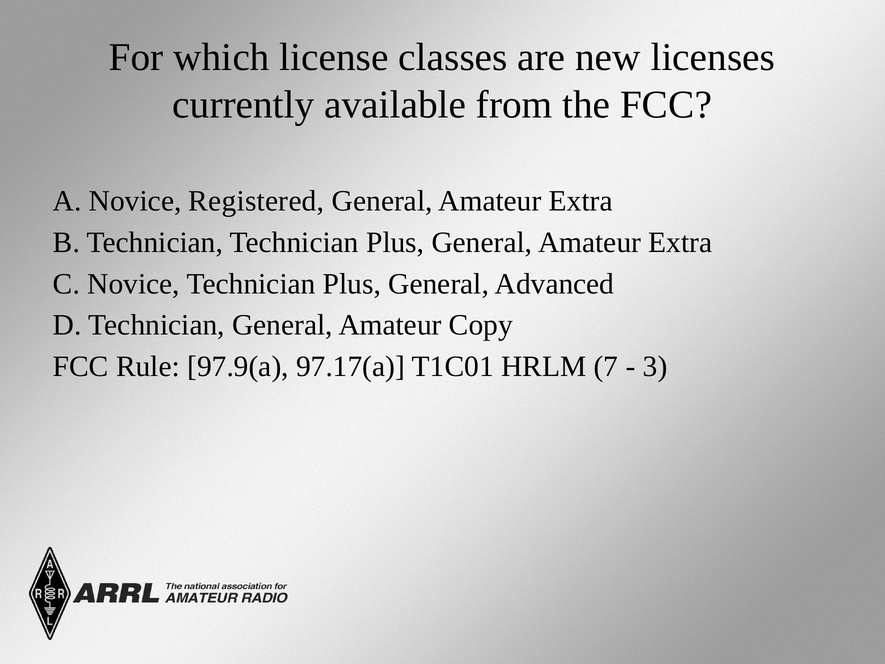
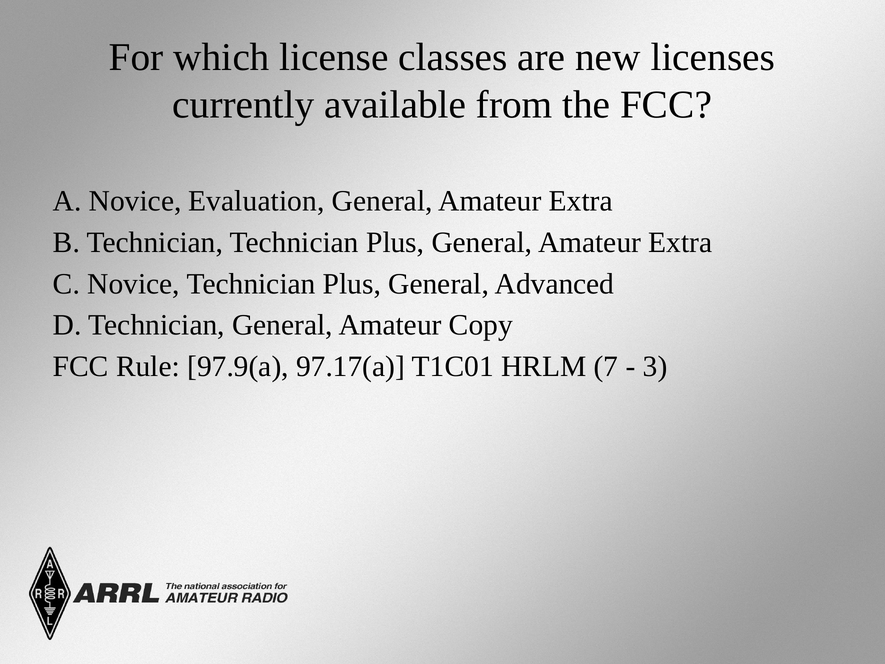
Registered: Registered -> Evaluation (256, 201)
